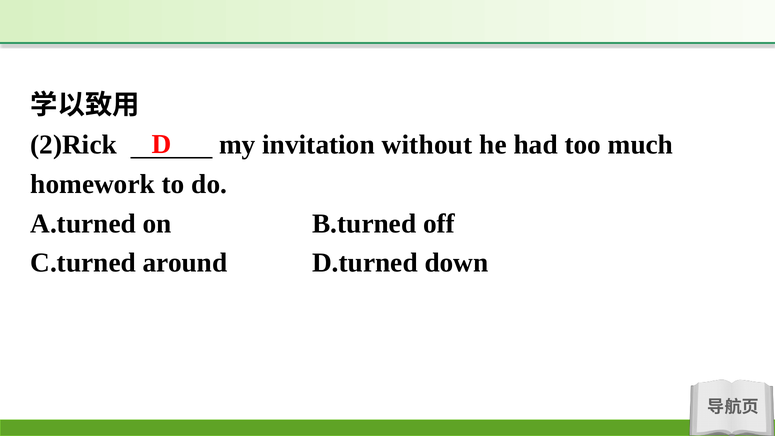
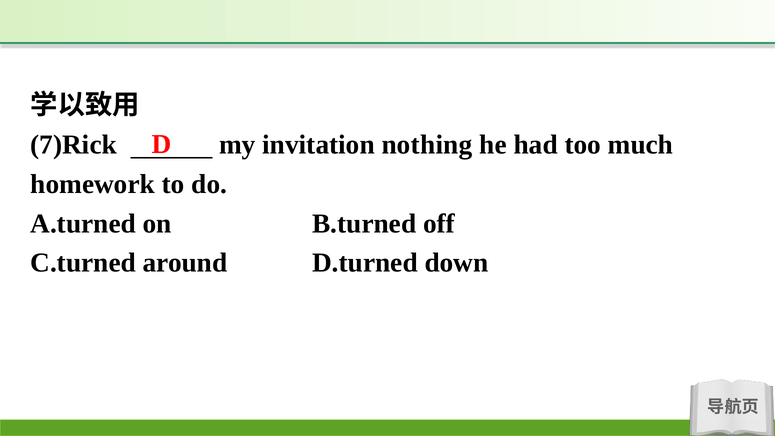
2)Rick: 2)Rick -> 7)Rick (74, 145)
without: without -> nothing (427, 145)
